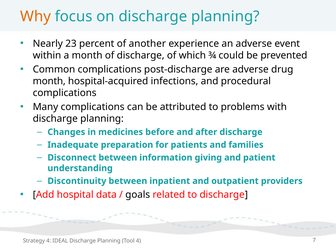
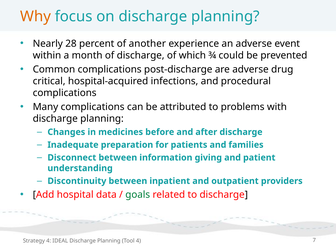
23: 23 -> 28 (71, 44)
month: month -> critical (49, 81)
goals colour: black -> green (138, 195)
